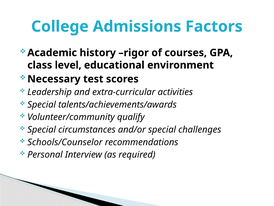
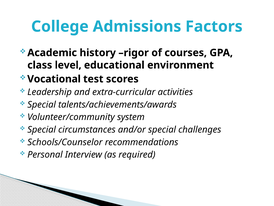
Necessary: Necessary -> Vocational (54, 79)
qualify: qualify -> system (131, 117)
